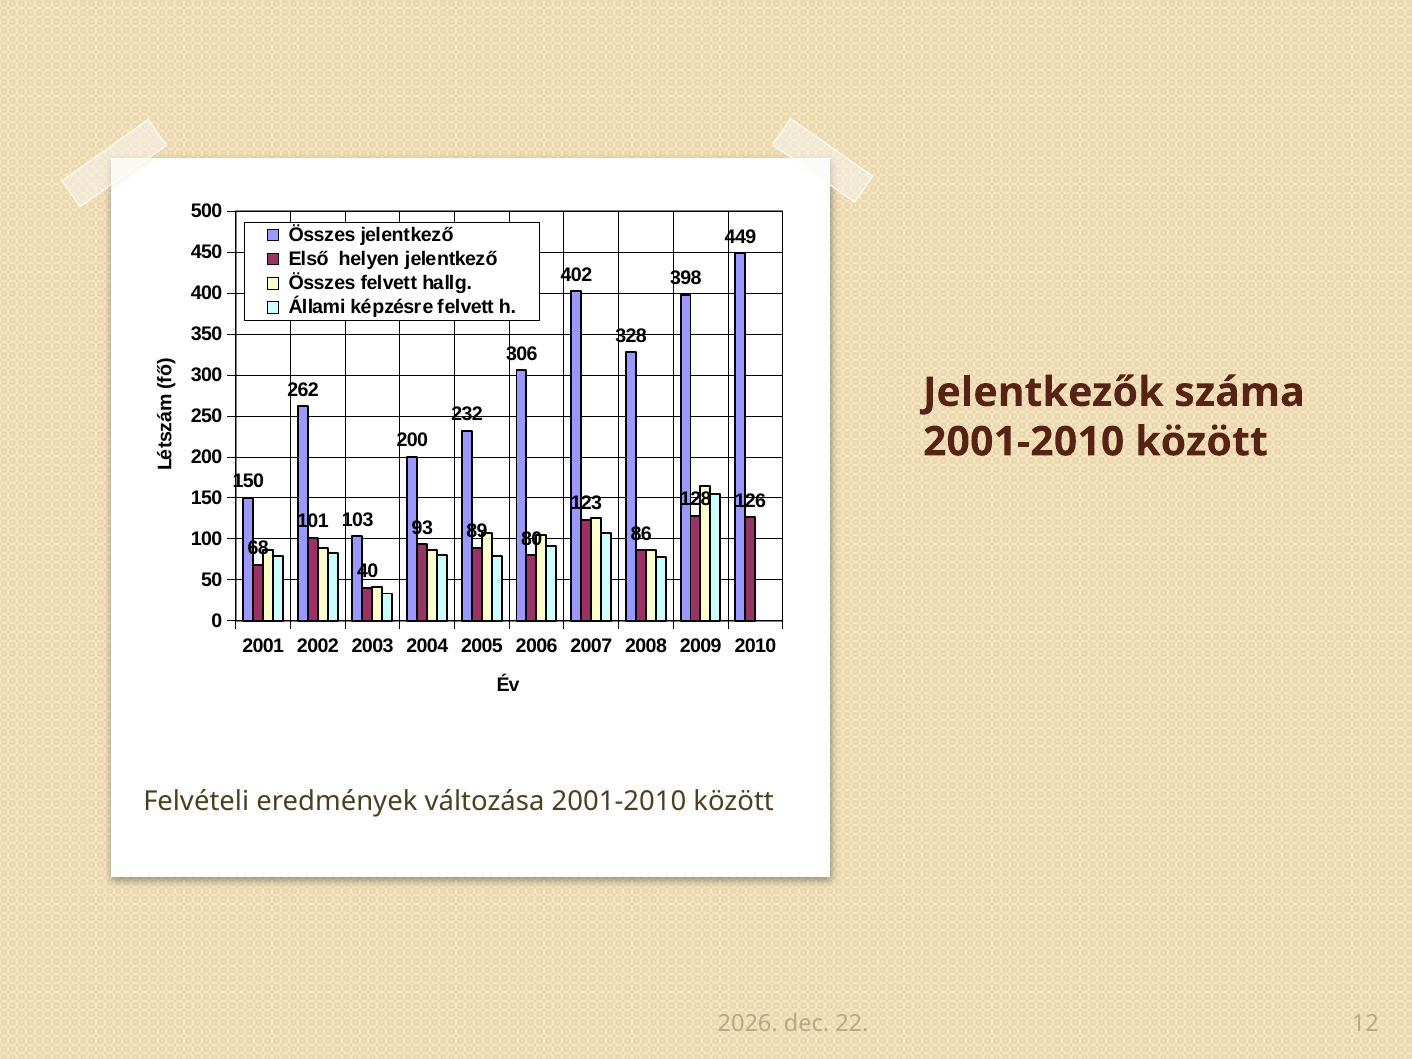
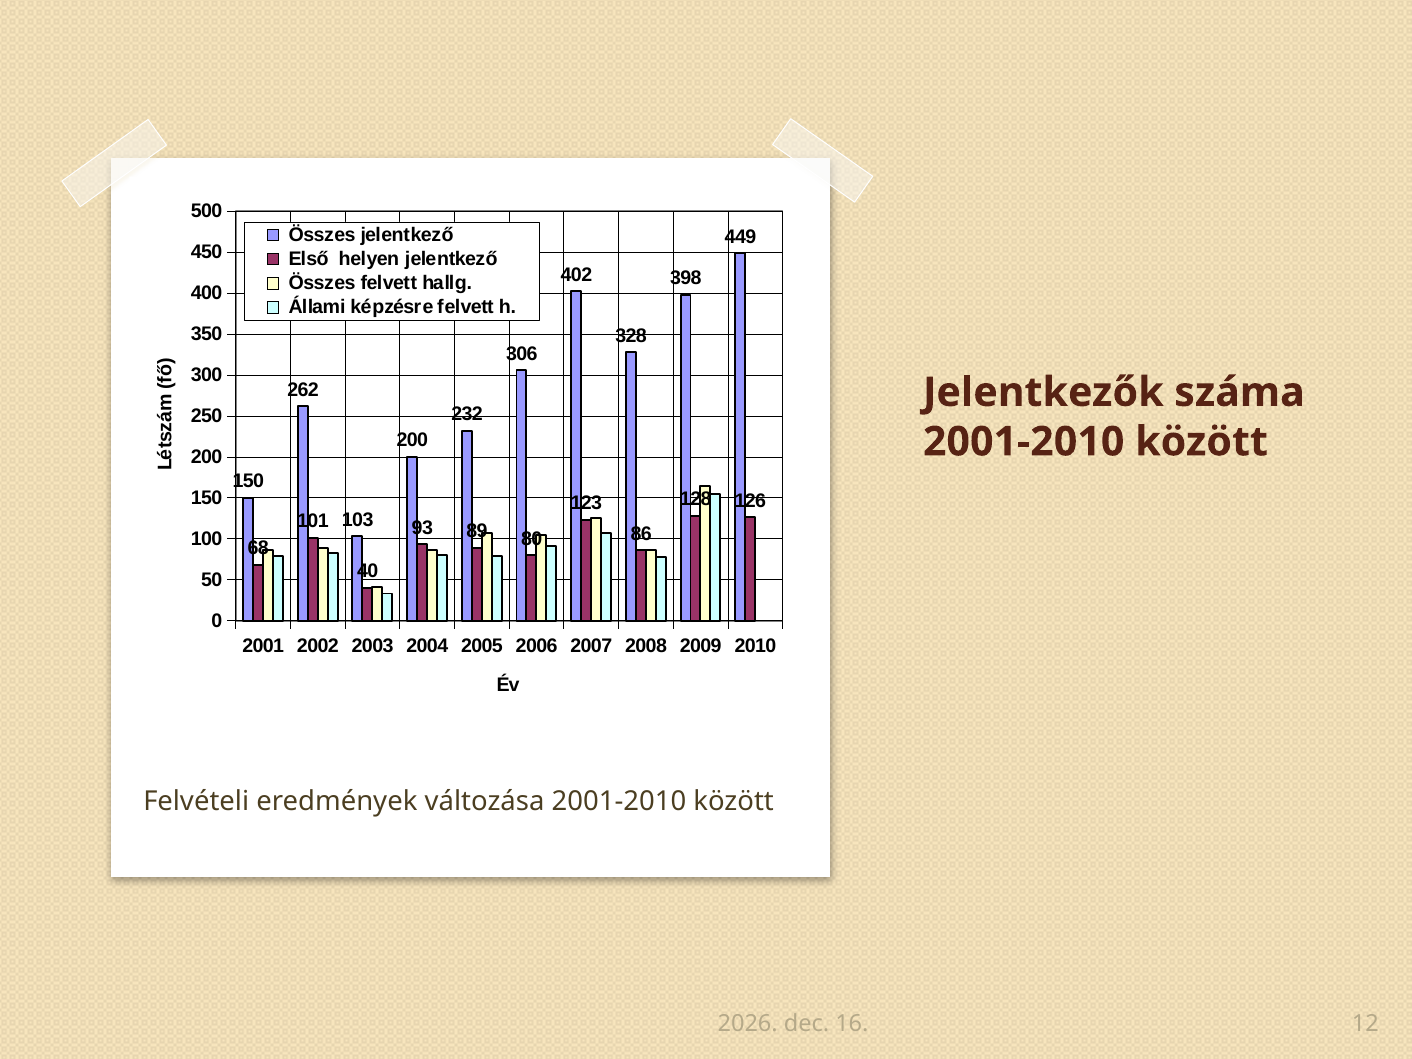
22: 22 -> 16 (852, 1024)
